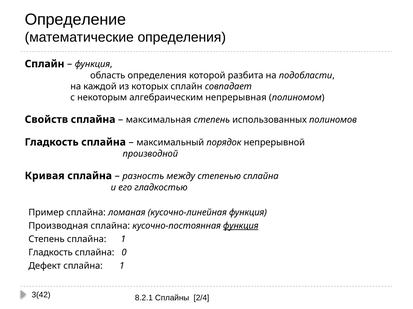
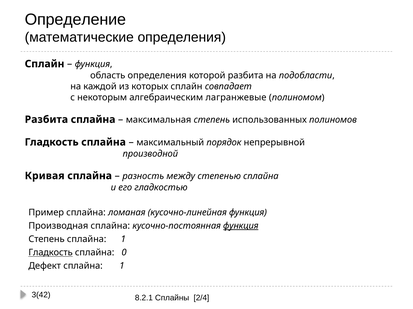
непрерывная: непрерывная -> лагранжевые (236, 98)
Свойств: Свойств -> Разбита (46, 120)
Гладкость underline: none -> present (51, 253)
